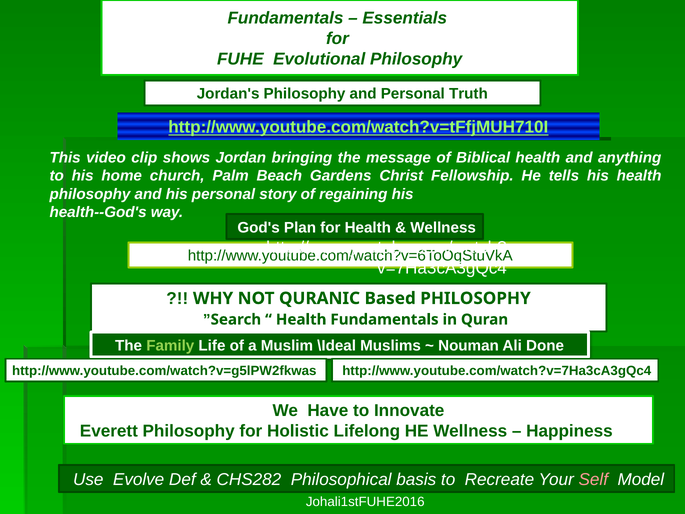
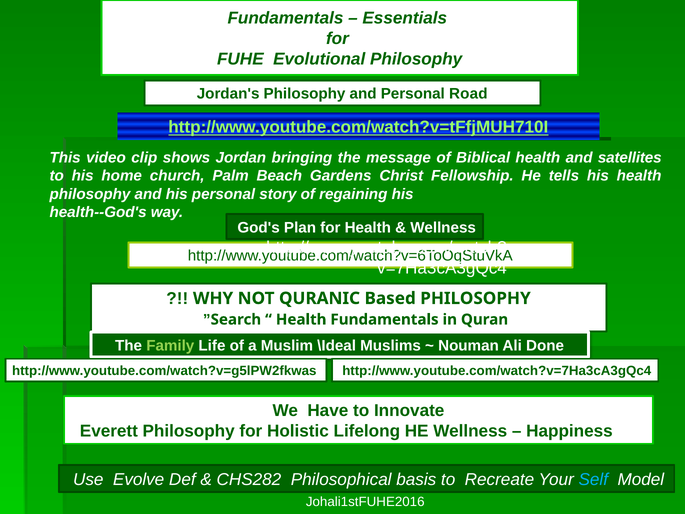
Truth: Truth -> Road (468, 94)
anything: anything -> satellites (630, 158)
Self colour: pink -> light blue (593, 479)
